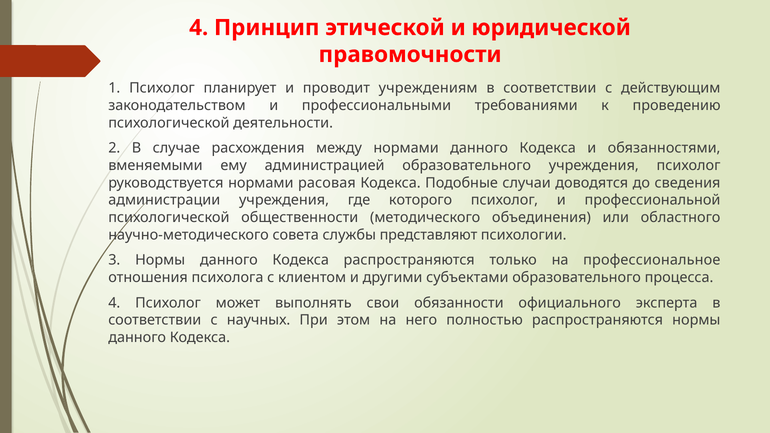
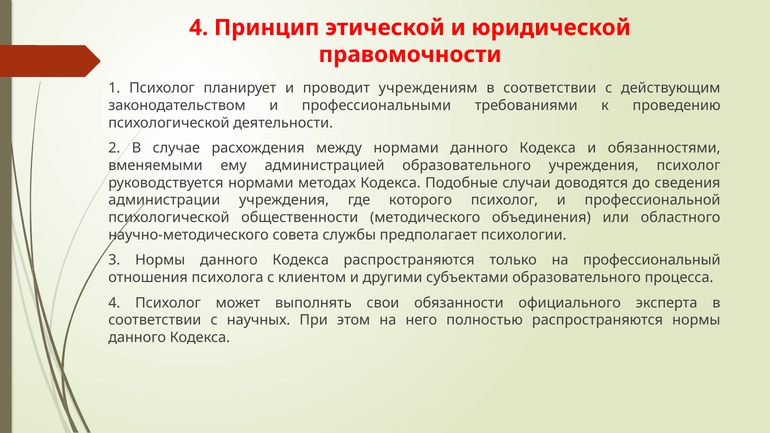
расовая: расовая -> методах (327, 183)
представляют: представляют -> предполагает (428, 235)
профессиональное: профессиональное -> профессиональный (652, 260)
